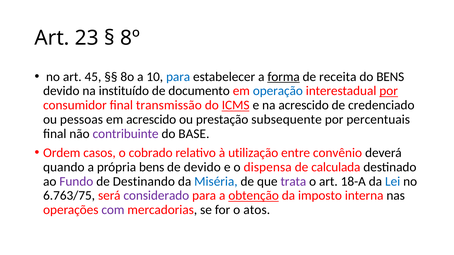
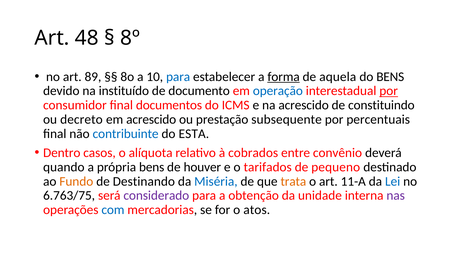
23: 23 -> 48 (87, 38)
45: 45 -> 89 (93, 77)
receita: receita -> aquela (338, 77)
transmissão: transmissão -> documentos (169, 105)
ICMS underline: present -> none (236, 105)
credenciado: credenciado -> constituindo (381, 105)
pessoas: pessoas -> decreto (81, 120)
contribuinte colour: purple -> blue (126, 134)
BASE: BASE -> ESTA (194, 134)
Ordem: Ordem -> Dentro (62, 153)
cobrado: cobrado -> alíquota (151, 153)
utilização: utilização -> cobrados (253, 153)
de devido: devido -> houver (202, 167)
dispensa: dispensa -> tarifados (268, 167)
calculada: calculada -> pequeno (336, 167)
Fundo colour: purple -> orange (76, 182)
trata colour: purple -> orange (293, 182)
18-A: 18-A -> 11-A (353, 182)
obtenção underline: present -> none (254, 196)
imposto: imposto -> unidade (320, 196)
nas colour: black -> purple (396, 196)
com colour: purple -> blue (113, 210)
